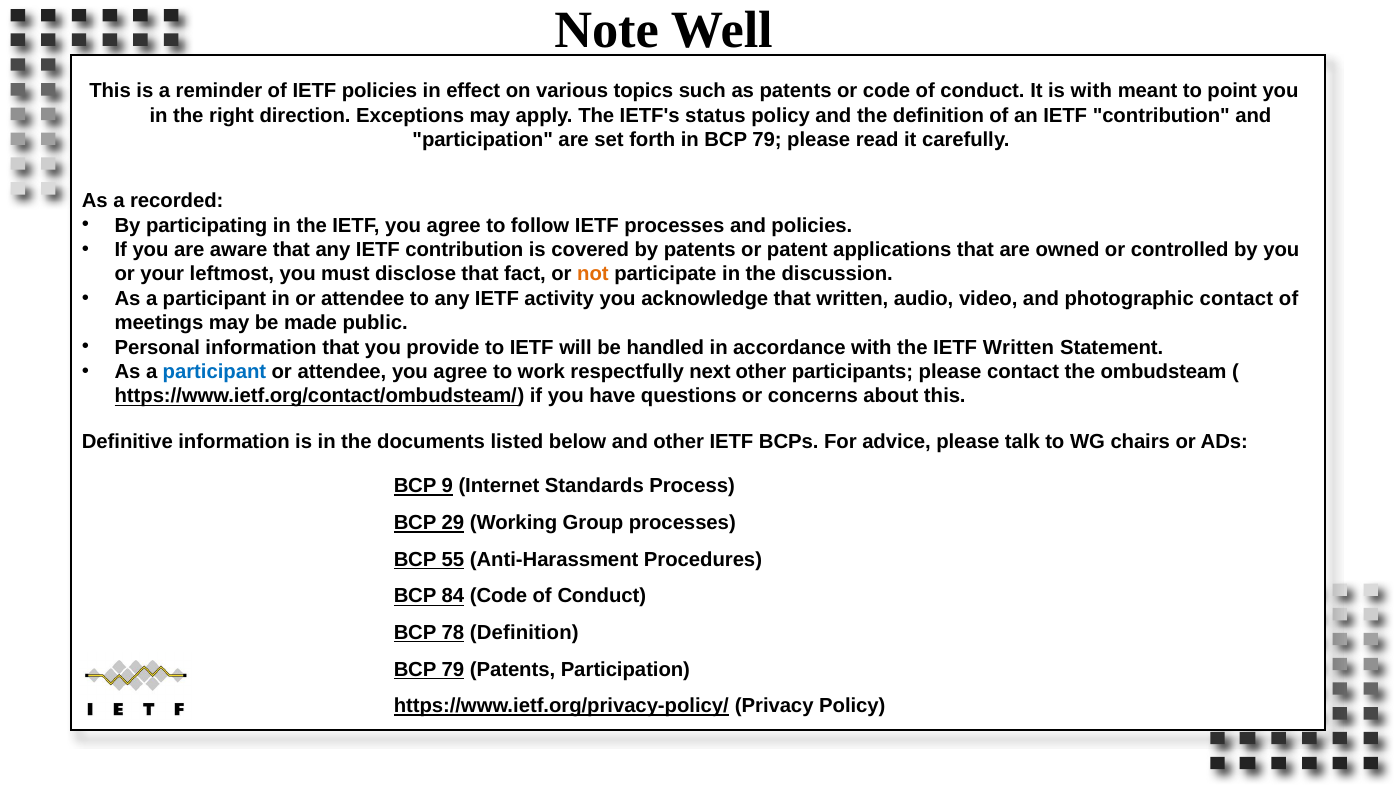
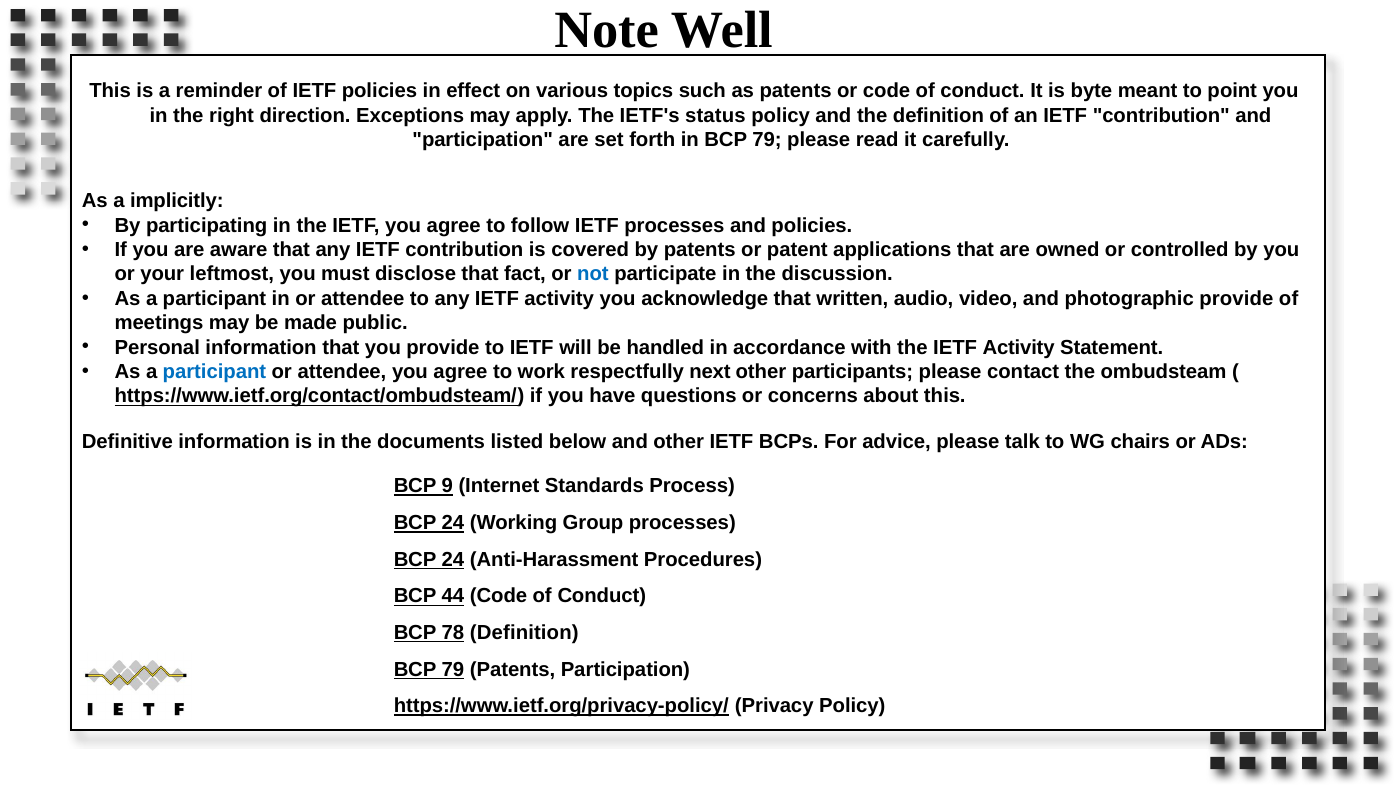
is with: with -> byte (1091, 91)
recorded: recorded -> implicitly (177, 201)
not colour: orange -> blue (593, 274)
photographic contact: contact -> provide (1236, 299)
the IETF Written: Written -> Activity (1019, 347)
29: 29 -> 24 (453, 523)
55: 55 -> 24 (453, 560)
84: 84 -> 44 (453, 596)
